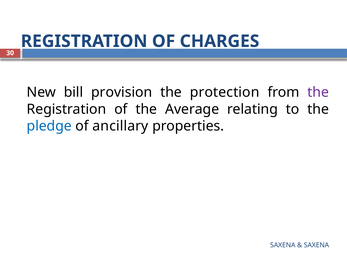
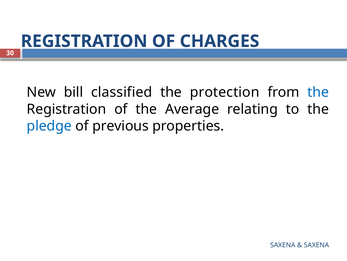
provision: provision -> classified (122, 92)
the colour: purple -> blue (318, 92)
ancillary: ancillary -> previous (121, 126)
